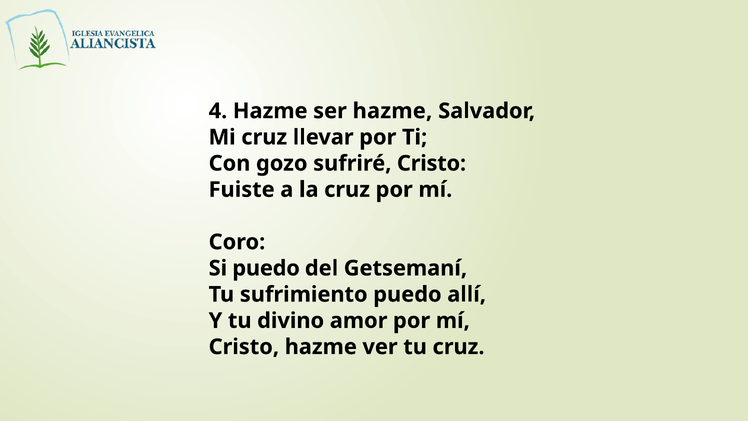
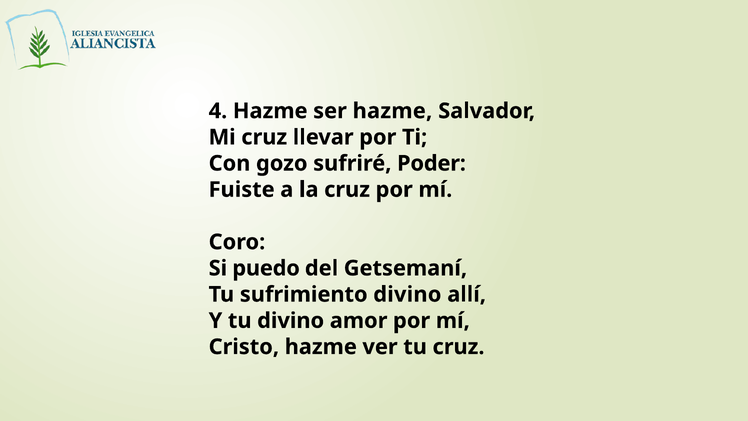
sufriré Cristo: Cristo -> Poder (431, 163)
sufrimiento puedo: puedo -> divino (407, 294)
